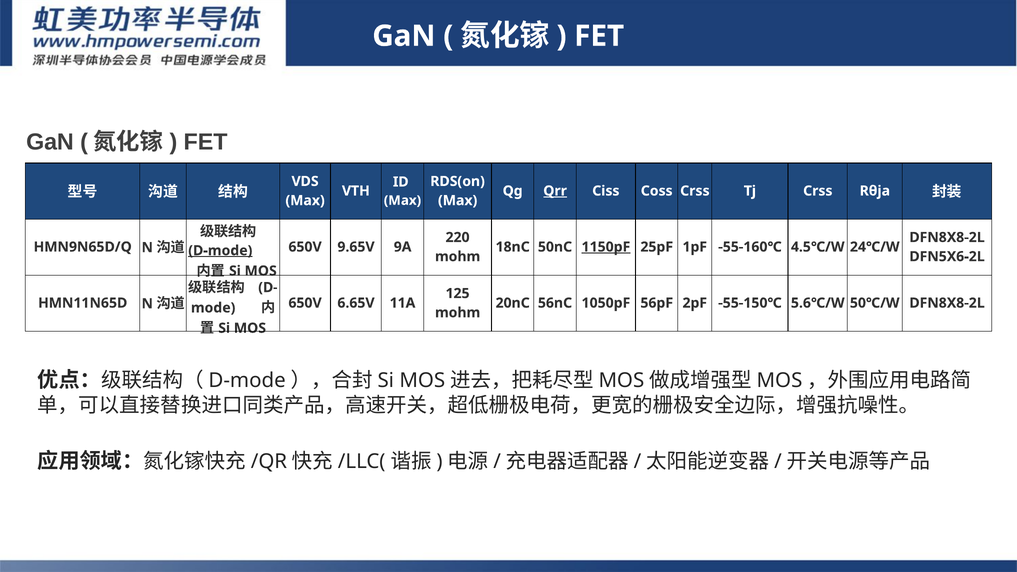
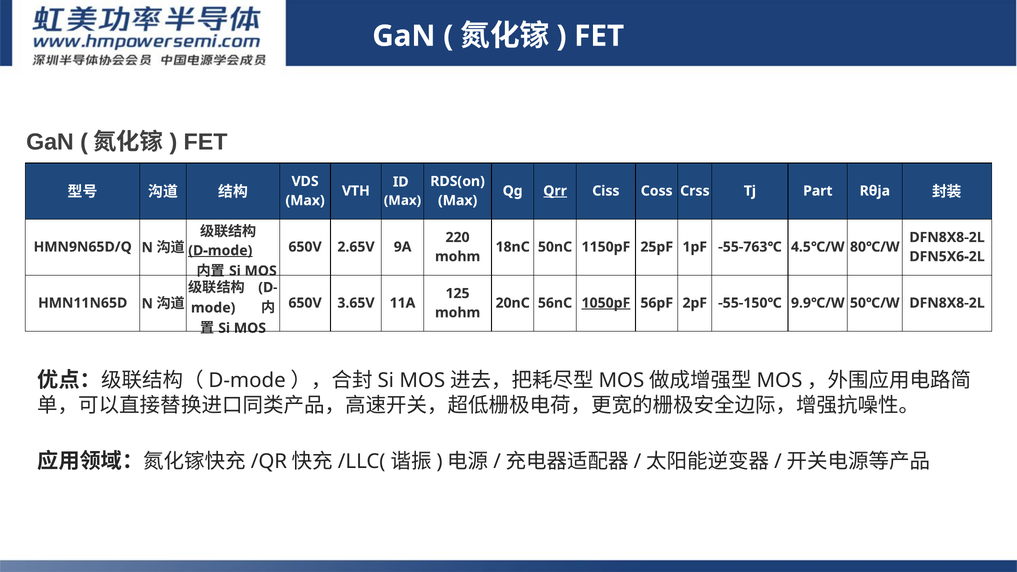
Tj Crss: Crss -> Part (818, 191)
9.65V: 9.65V -> 2.65V (356, 247)
1150pF underline: present -> none (606, 247)
-55-160℃: -55-160℃ -> -55-763℃ (750, 247)
24℃/W: 24℃/W -> 80℃/W (875, 247)
6.65V: 6.65V -> 3.65V (356, 303)
1050pF underline: none -> present (606, 303)
5.6℃/W: 5.6℃/W -> 9.9℃/W (818, 303)
